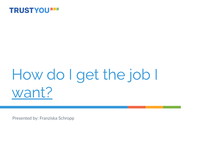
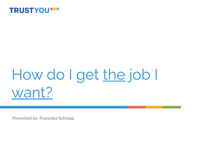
the underline: none -> present (114, 75)
